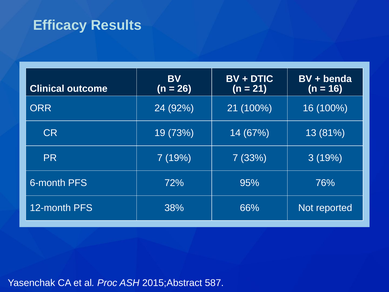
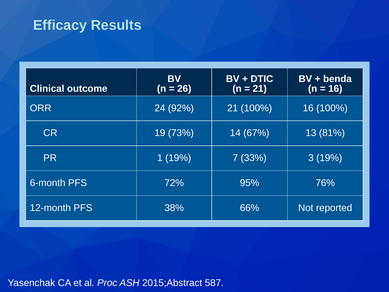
PR 7: 7 -> 1 (160, 158)
